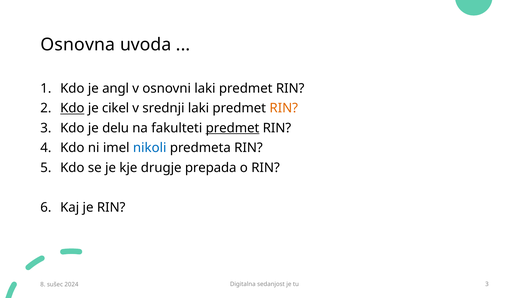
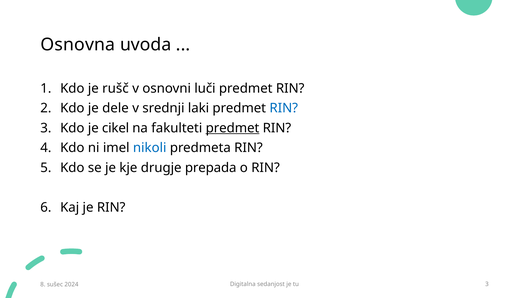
angl: angl -> rušč (115, 88)
osnovni laki: laki -> luči (205, 88)
Kdo underline: present -> none (72, 108)
cikel: cikel -> dele (115, 108)
RIN colour: orange -> blue (284, 108)
delu: delu -> cikel (116, 128)
